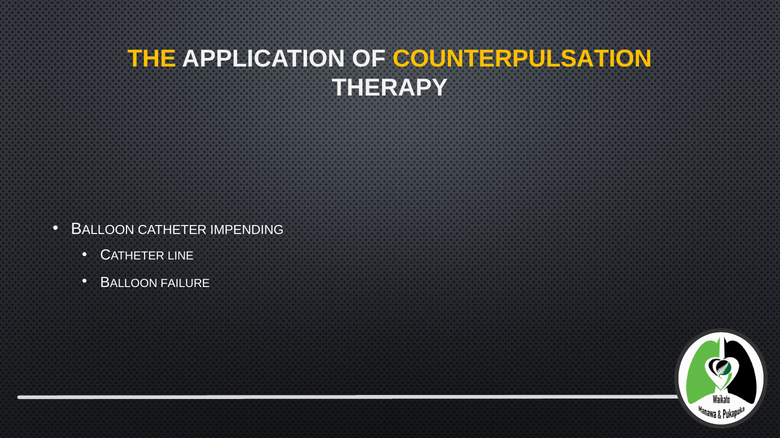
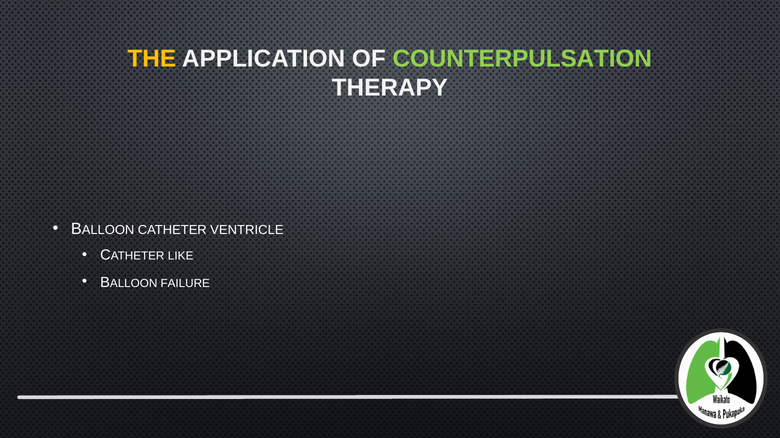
COUNTERPULSATION colour: yellow -> light green (522, 59)
IMPENDING: IMPENDING -> VENTRICLE (247, 230)
LINE: LINE -> LIKE (181, 256)
